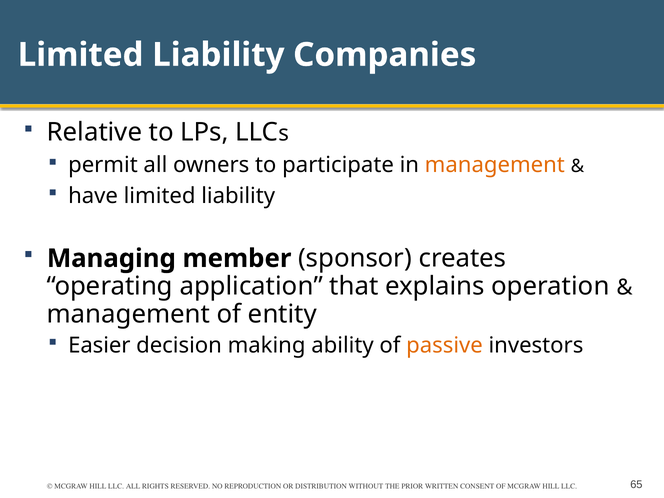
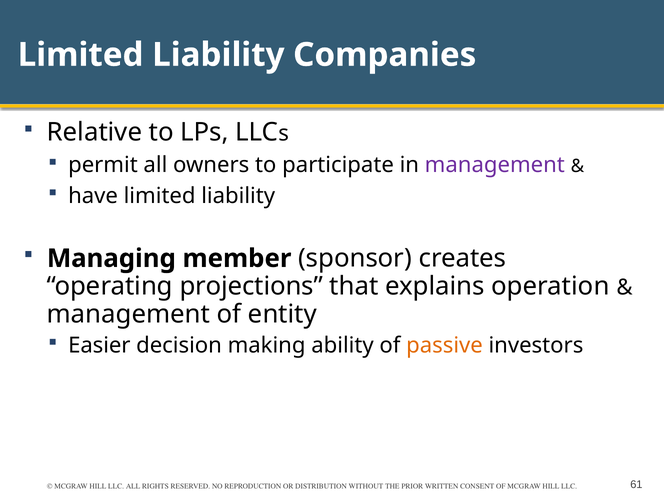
management colour: orange -> purple (495, 165)
application: application -> projections (251, 286)
65: 65 -> 61 (636, 484)
